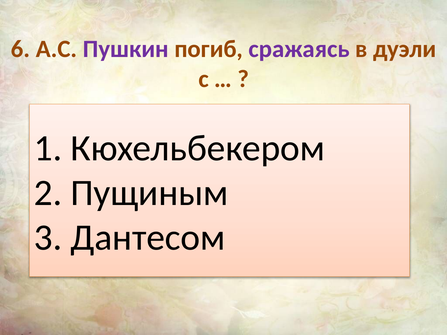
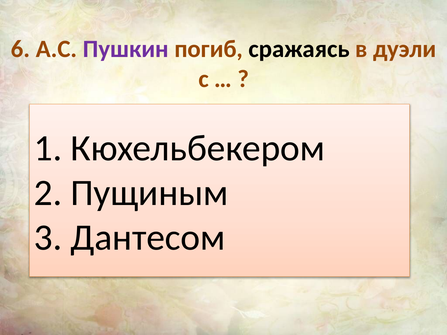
сражаясь colour: purple -> black (299, 49)
